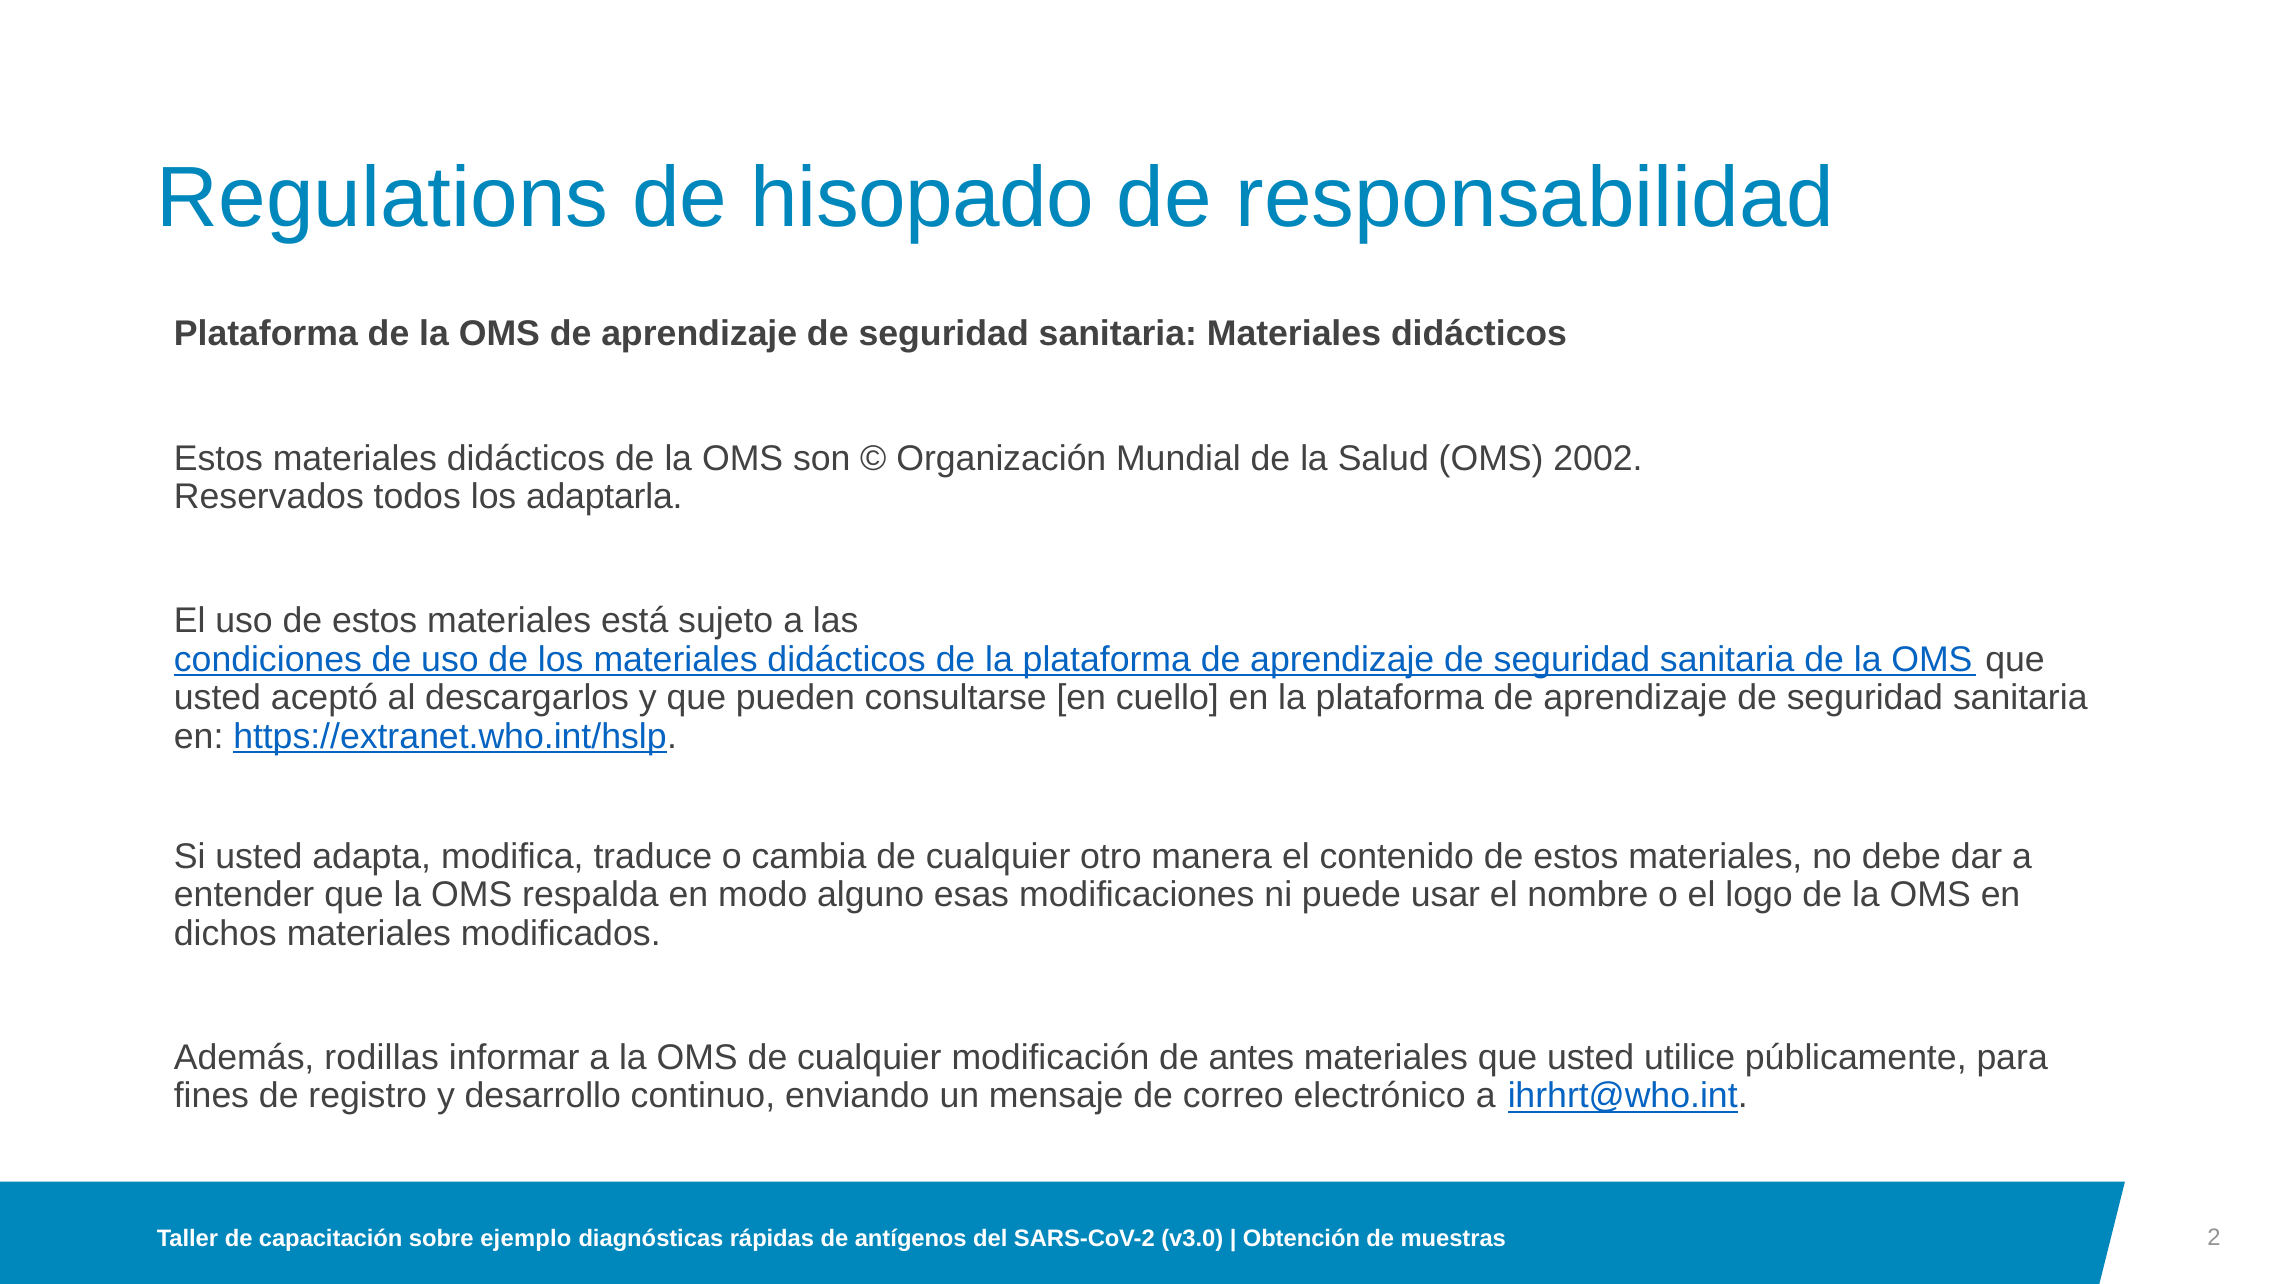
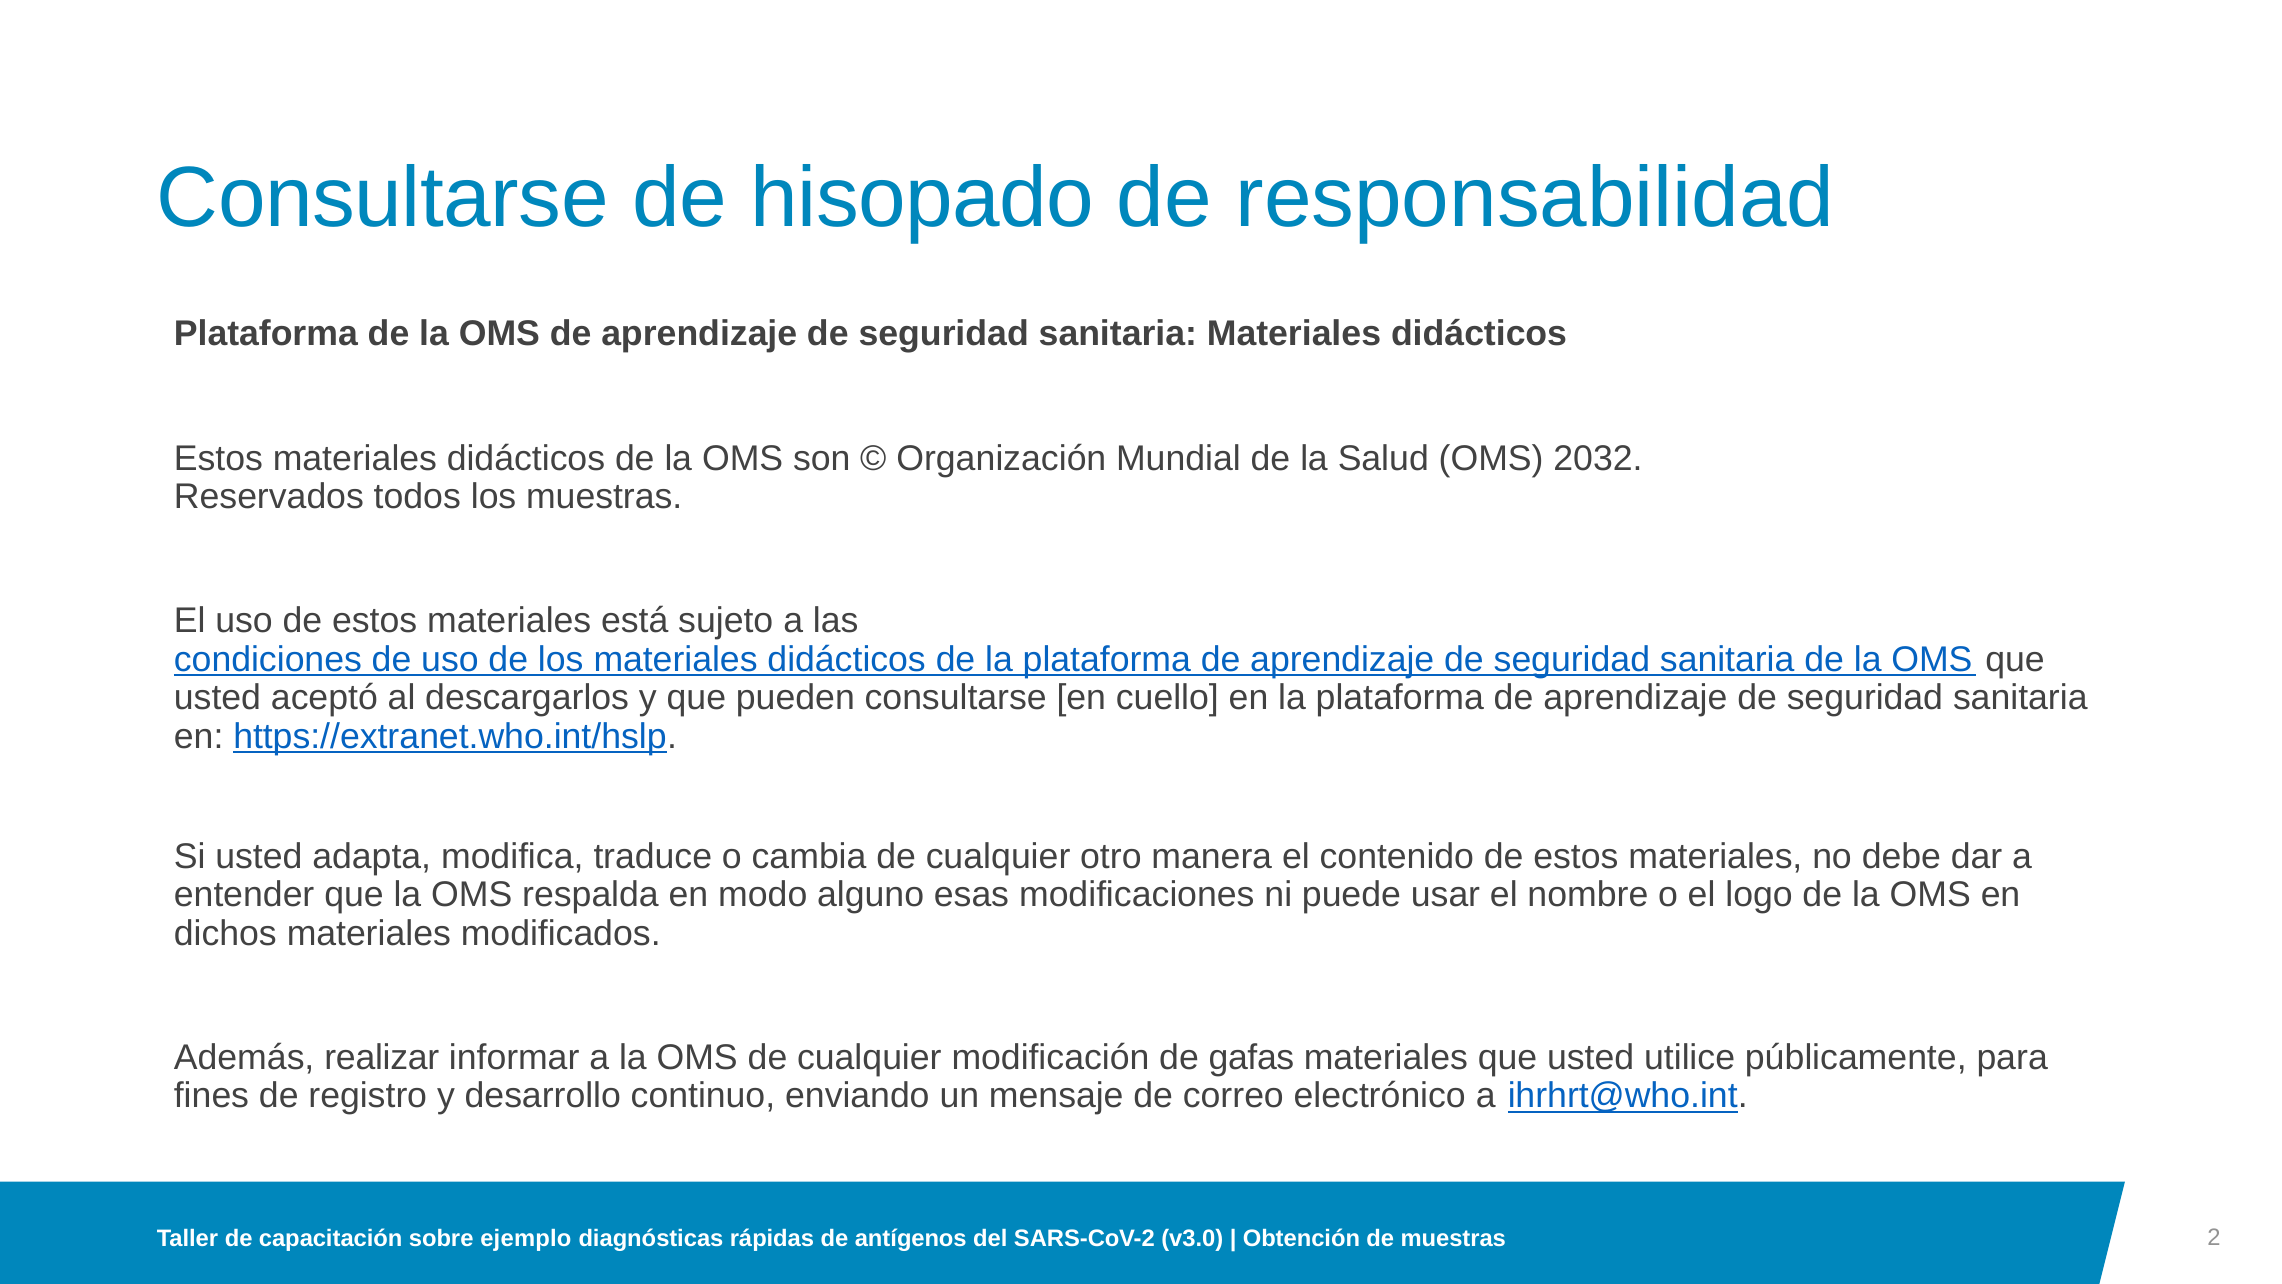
Regulations: Regulations -> Consultarse (383, 198)
2002: 2002 -> 2032 (1598, 458)
los adaptarla: adaptarla -> muestras (604, 497)
rodillas: rodillas -> realizar (382, 1057)
antes: antes -> gafas (1251, 1057)
